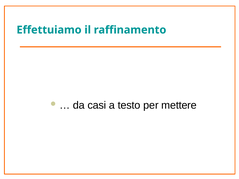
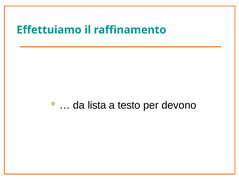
casi: casi -> lista (97, 105)
mettere: mettere -> devono (179, 105)
